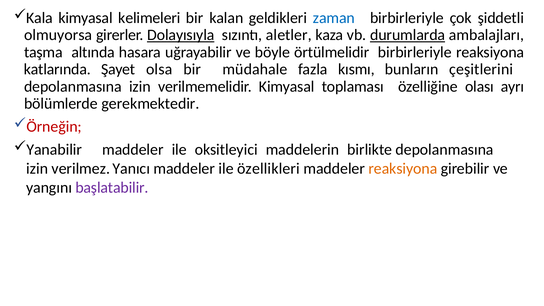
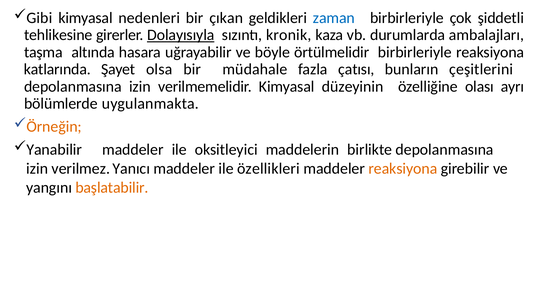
Kala: Kala -> Gibi (39, 18)
kelimeleri: kelimeleri -> nedenleri (149, 18)
kalan: kalan -> çıkan (226, 18)
olmuyorsa: olmuyorsa -> tehlikesine (58, 35)
aletler: aletler -> kronik (289, 35)
durumlarda underline: present -> none (408, 35)
kısmı: kısmı -> çatısı (356, 69)
toplaması: toplaması -> düzeyinin (353, 86)
gerekmektedir: gerekmektedir -> uygulanmakta (150, 104)
Örneğin colour: red -> orange (54, 127)
başlatabilir colour: purple -> orange (112, 188)
